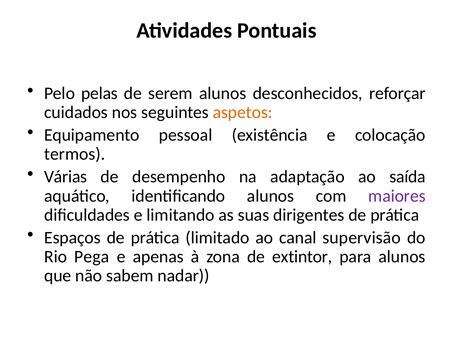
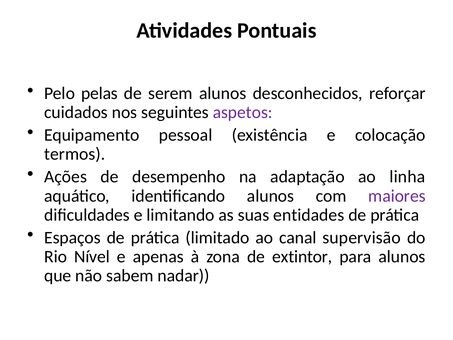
aspetos colour: orange -> purple (243, 112)
Várias: Várias -> Ações (66, 177)
saída: saída -> linha (407, 177)
dirigentes: dirigentes -> entidades (309, 215)
Pega: Pega -> Nível (92, 256)
